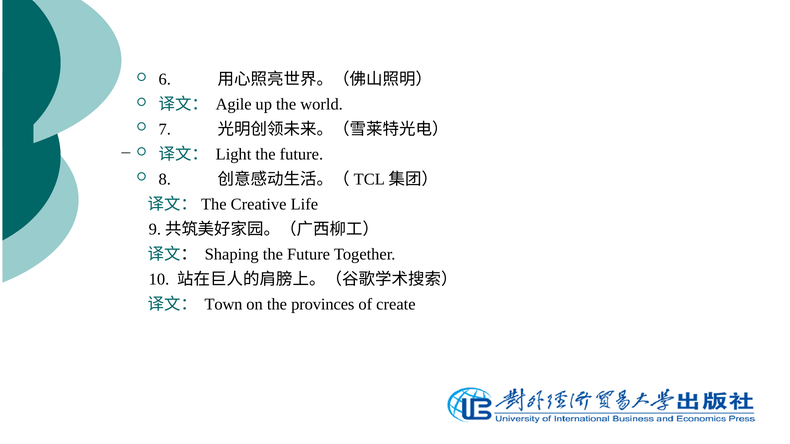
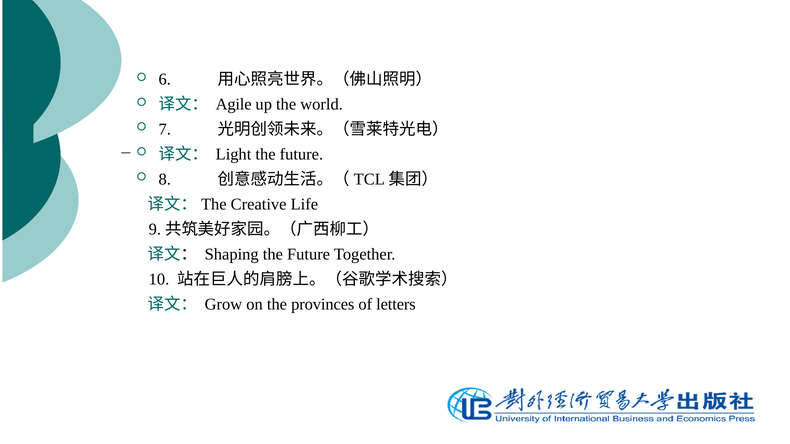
Town: Town -> Grow (223, 305)
create: create -> letters (396, 305)
